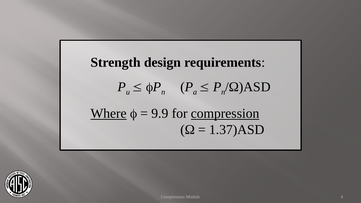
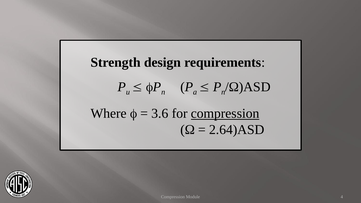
Where underline: present -> none (109, 114)
9.9: 9.9 -> 3.6 (160, 114)
1.37)ASD: 1.37)ASD -> 2.64)ASD (237, 130)
